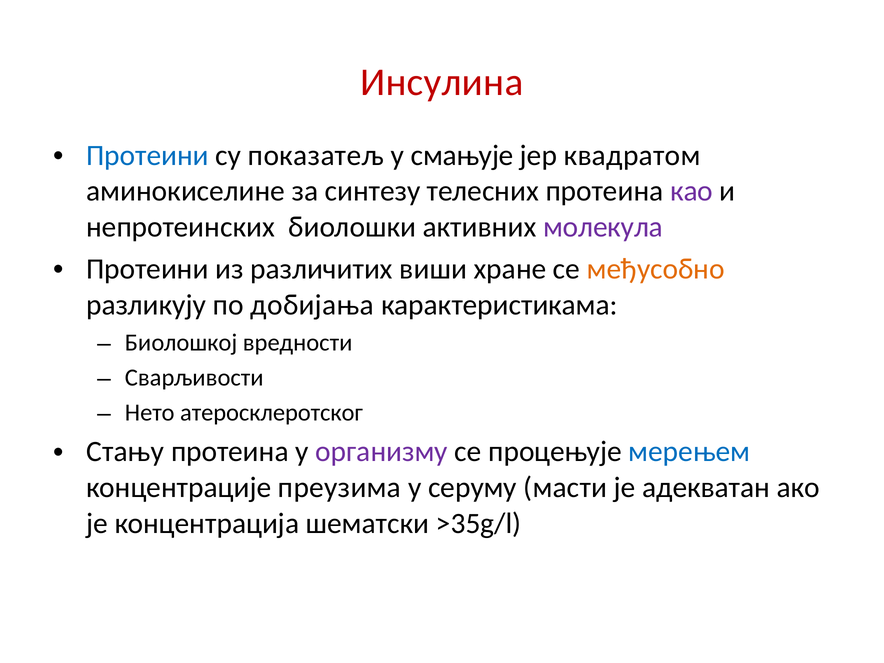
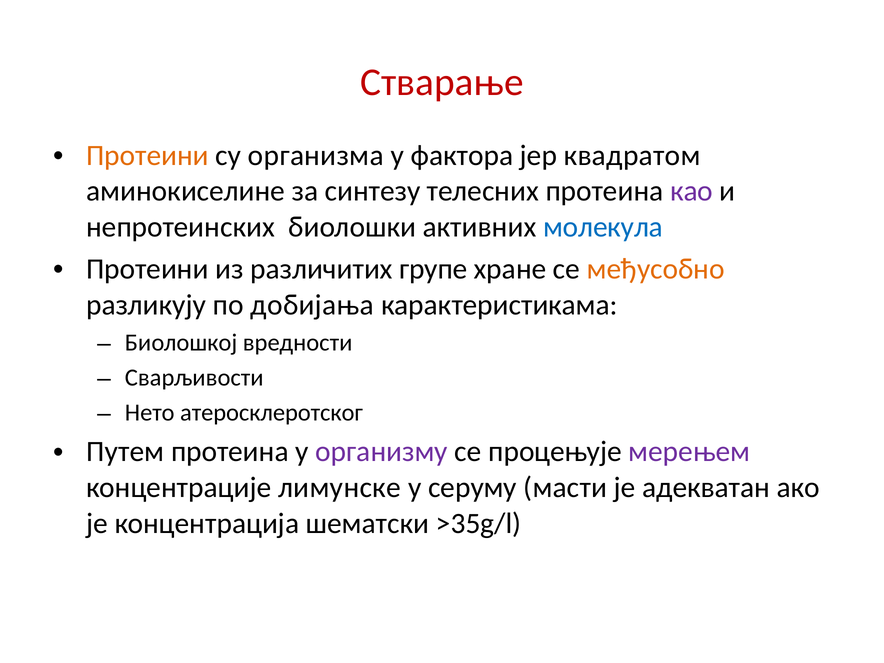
Инсулина: Инсулина -> Стварање (442, 82)
Протеини colour: blue -> orange (147, 155)
показатељ: показатељ -> организма (316, 155)
смањује: смањује -> фактора (462, 155)
молекула colour: purple -> blue (603, 227)
виши: виши -> групе (433, 269)
Стању: Стању -> Путем (125, 452)
мерењем colour: blue -> purple (689, 452)
преузима: преузима -> лимунске (340, 488)
